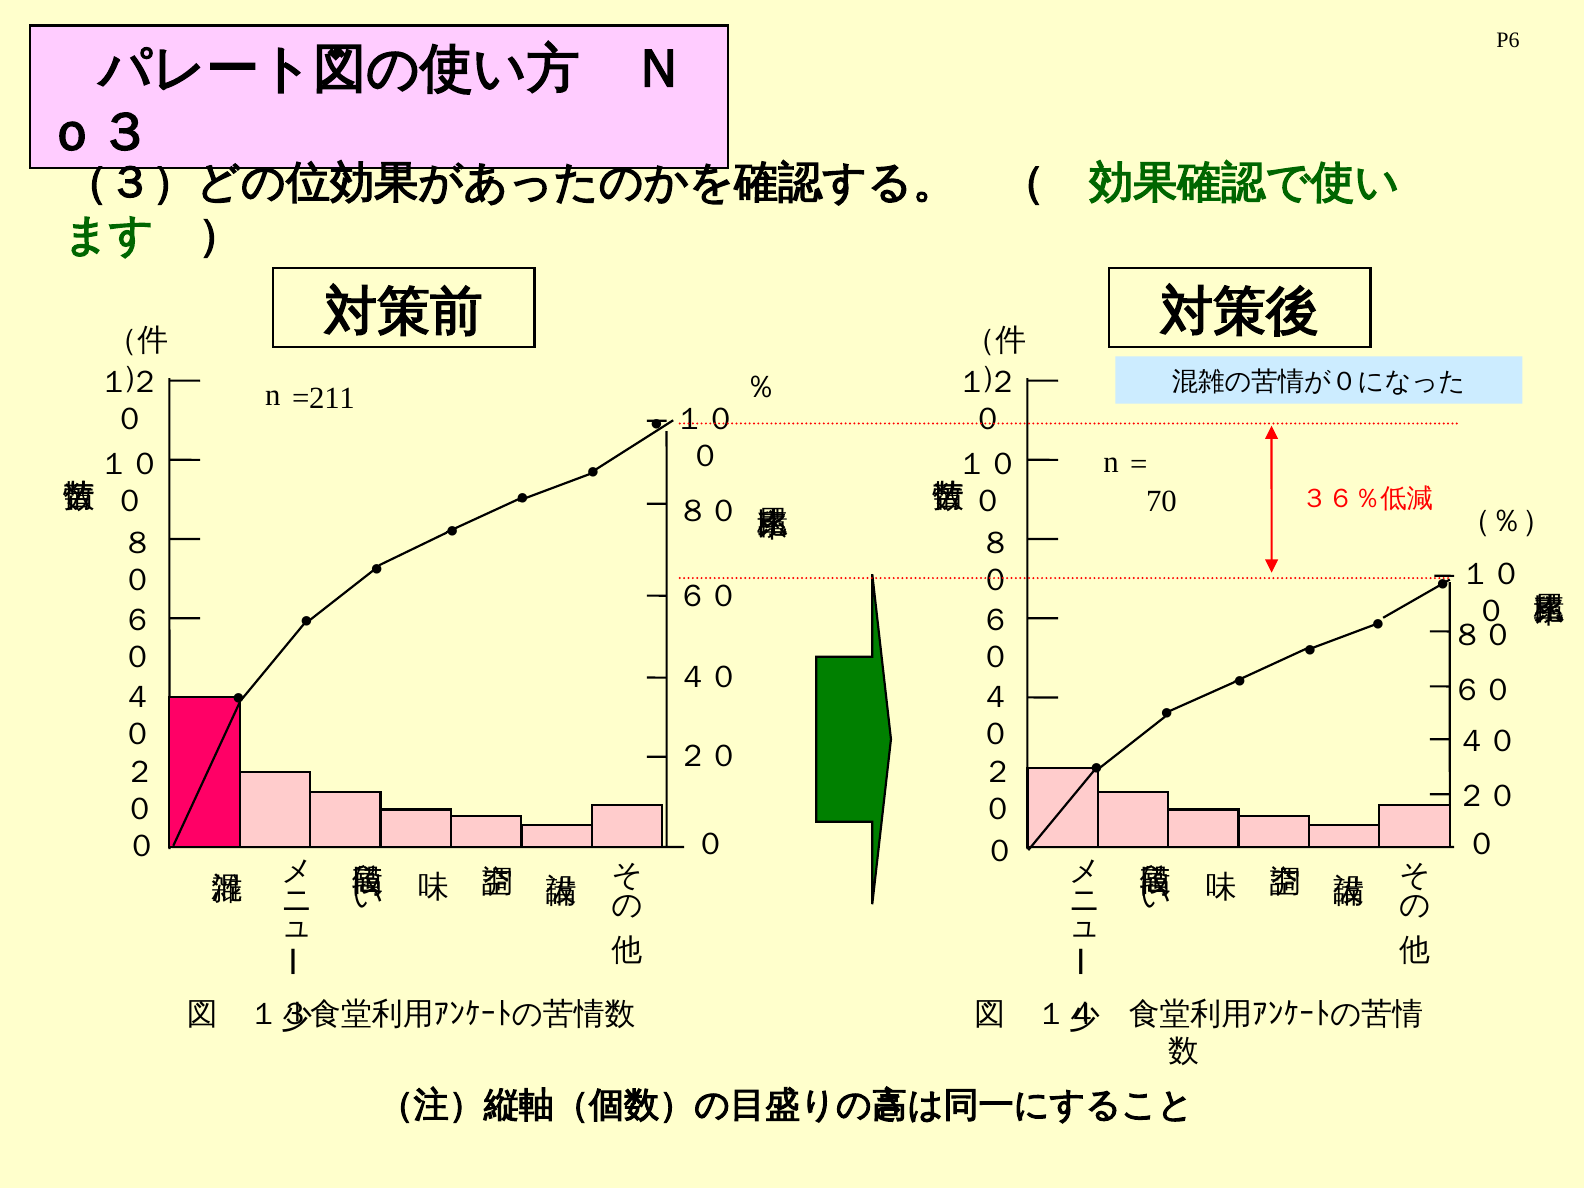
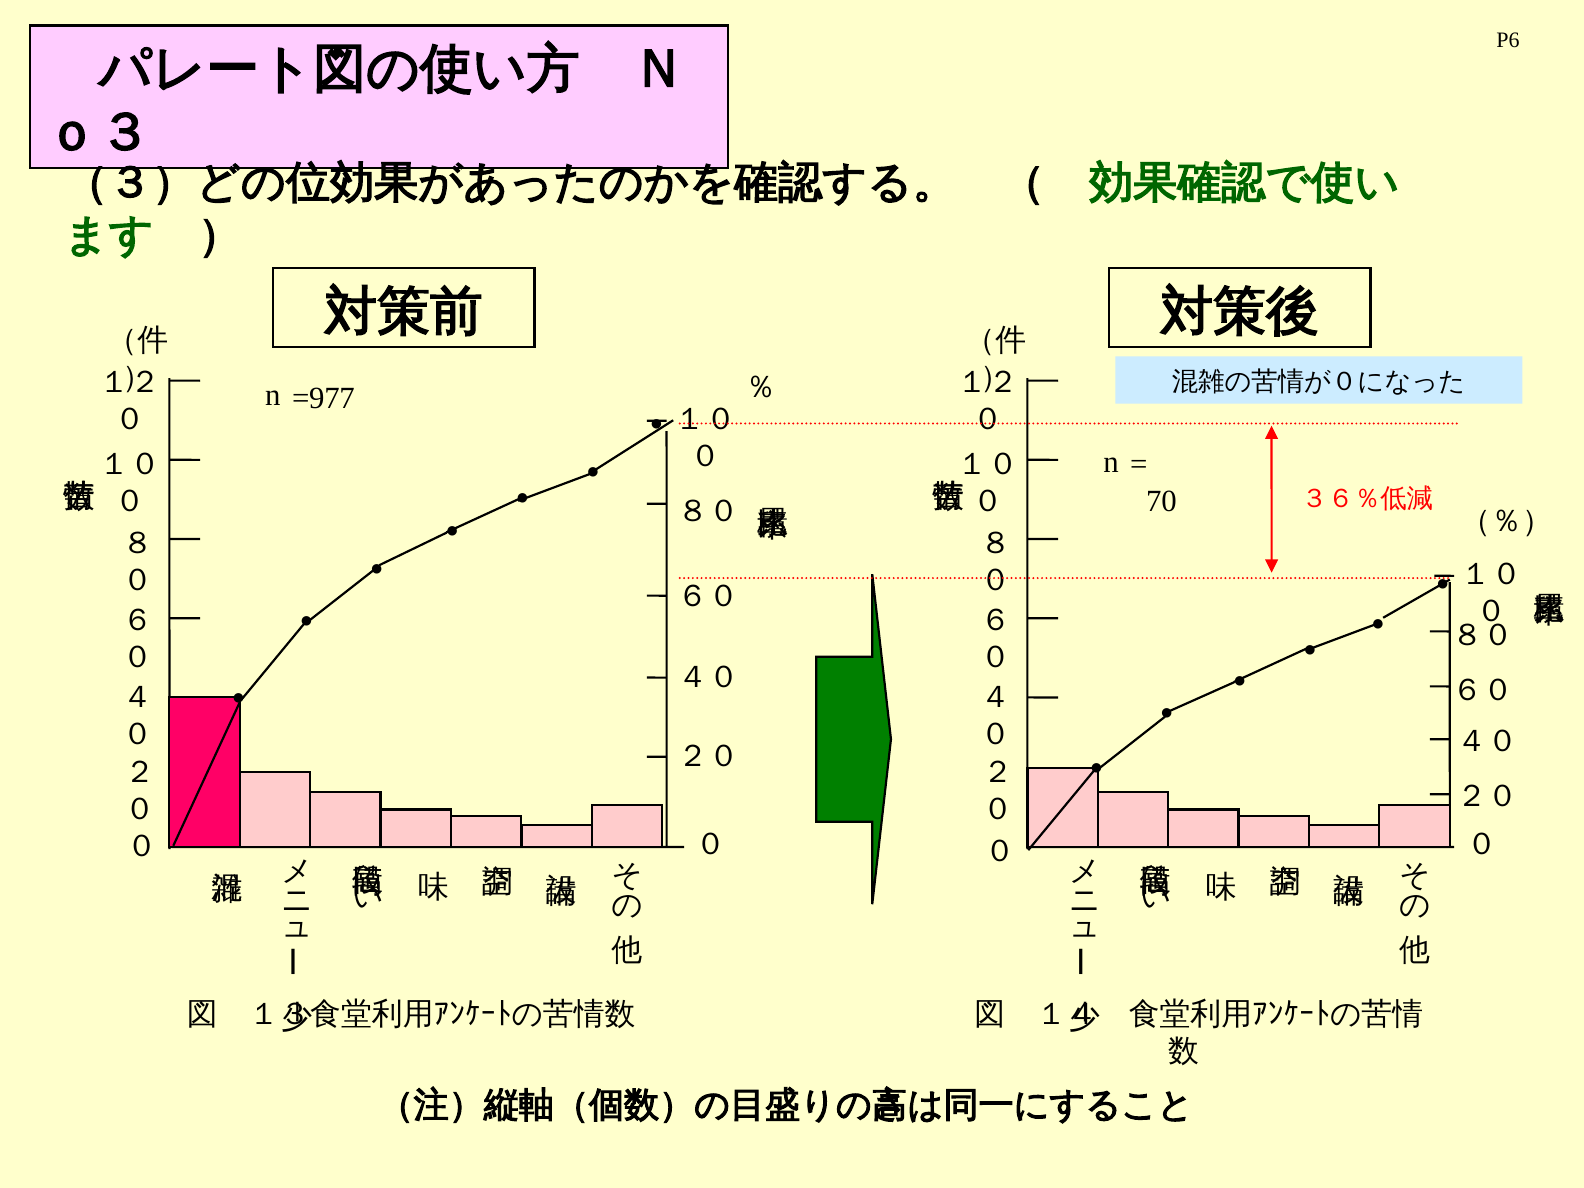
=211: =211 -> =977 (323, 398)
